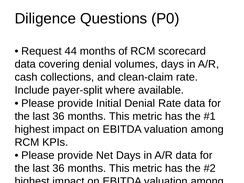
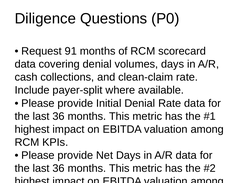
44: 44 -> 91 (71, 51)
